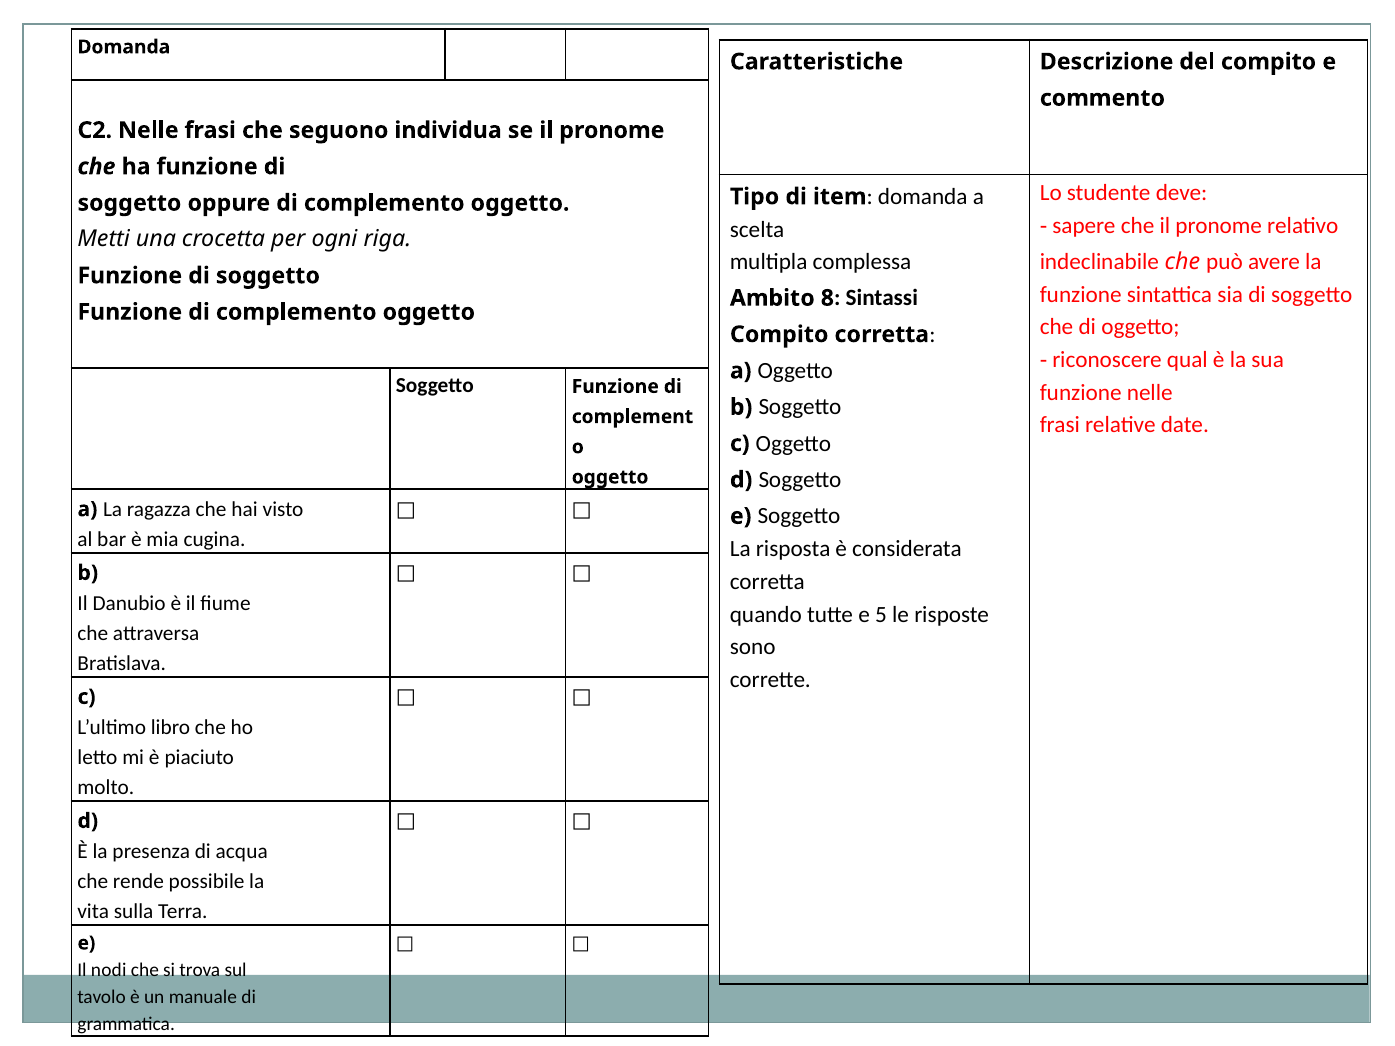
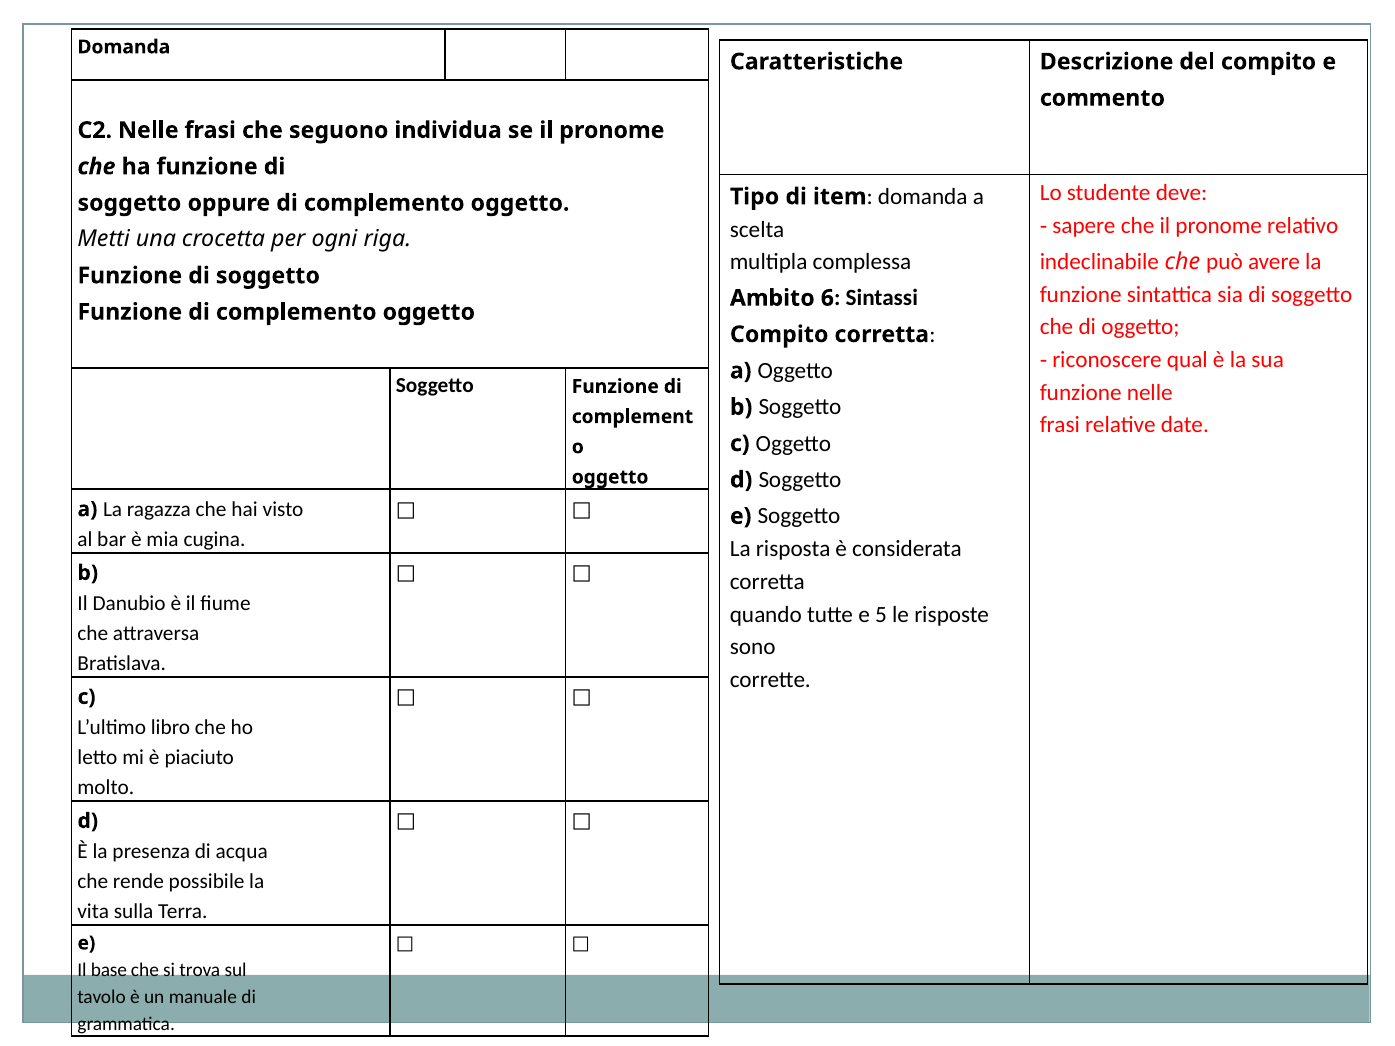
8: 8 -> 6 (827, 298)
nodi: nodi -> base (109, 971)
